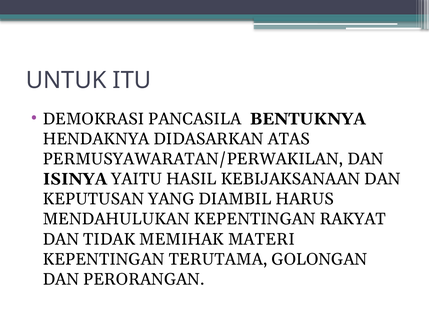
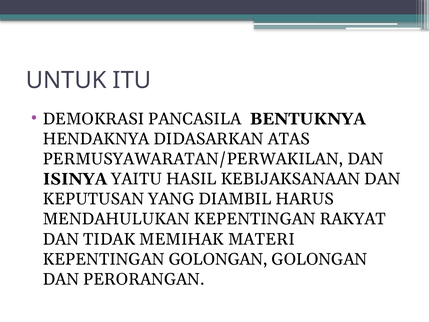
KEPENTINGAN TERUTAMA: TERUTAMA -> GOLONGAN (218, 259)
